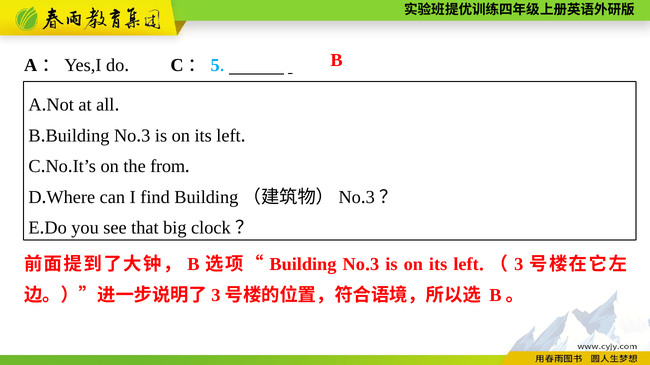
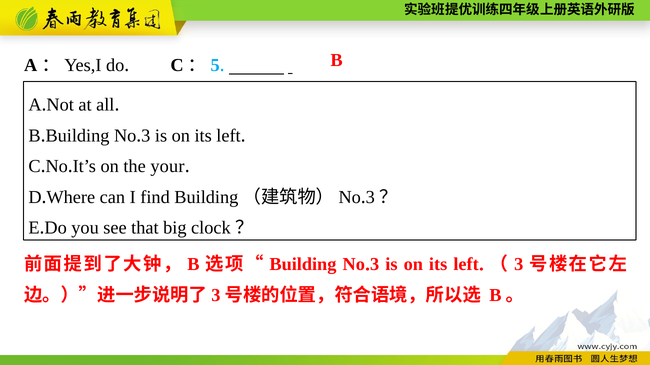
from: from -> your (167, 167)
